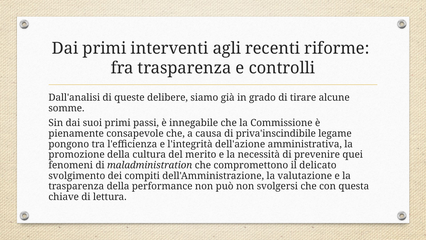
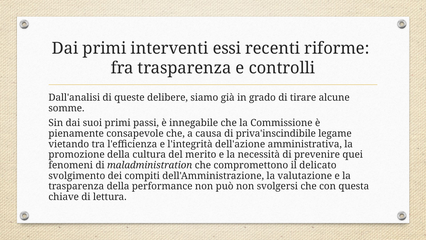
agli: agli -> essi (227, 48)
pongono: pongono -> vietando (69, 144)
